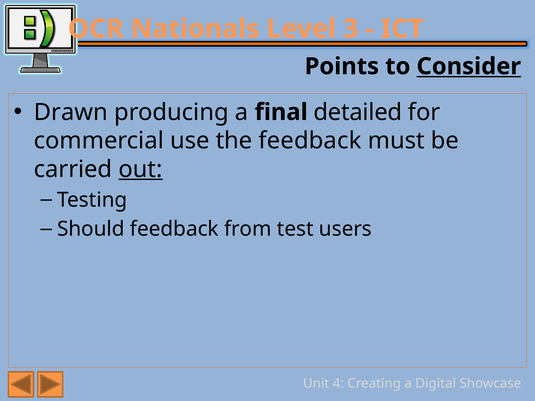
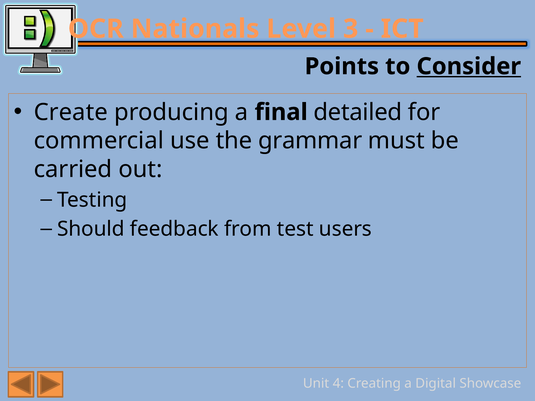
Drawn: Drawn -> Create (71, 112)
the feedback: feedback -> grammar (310, 141)
out underline: present -> none (141, 169)
